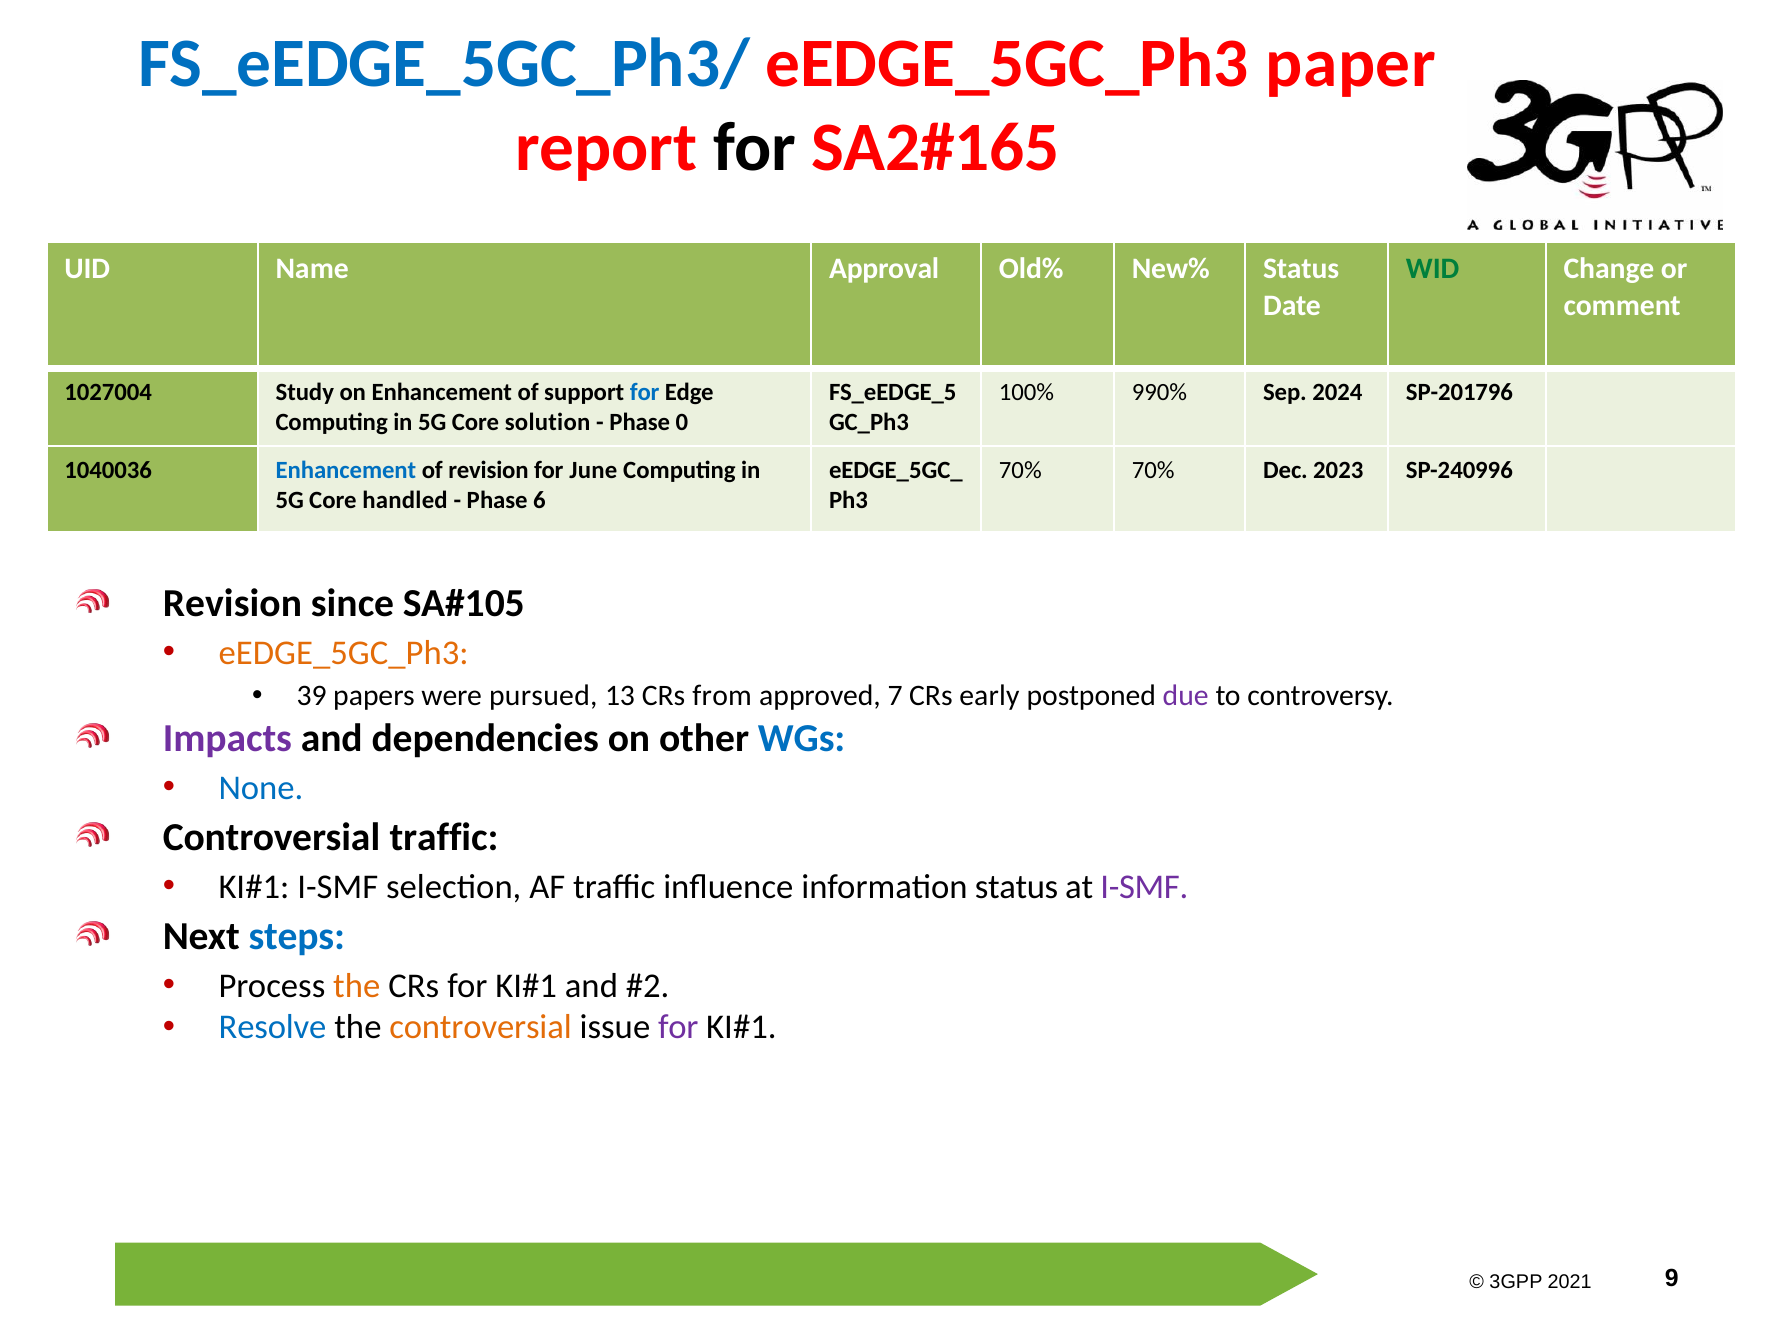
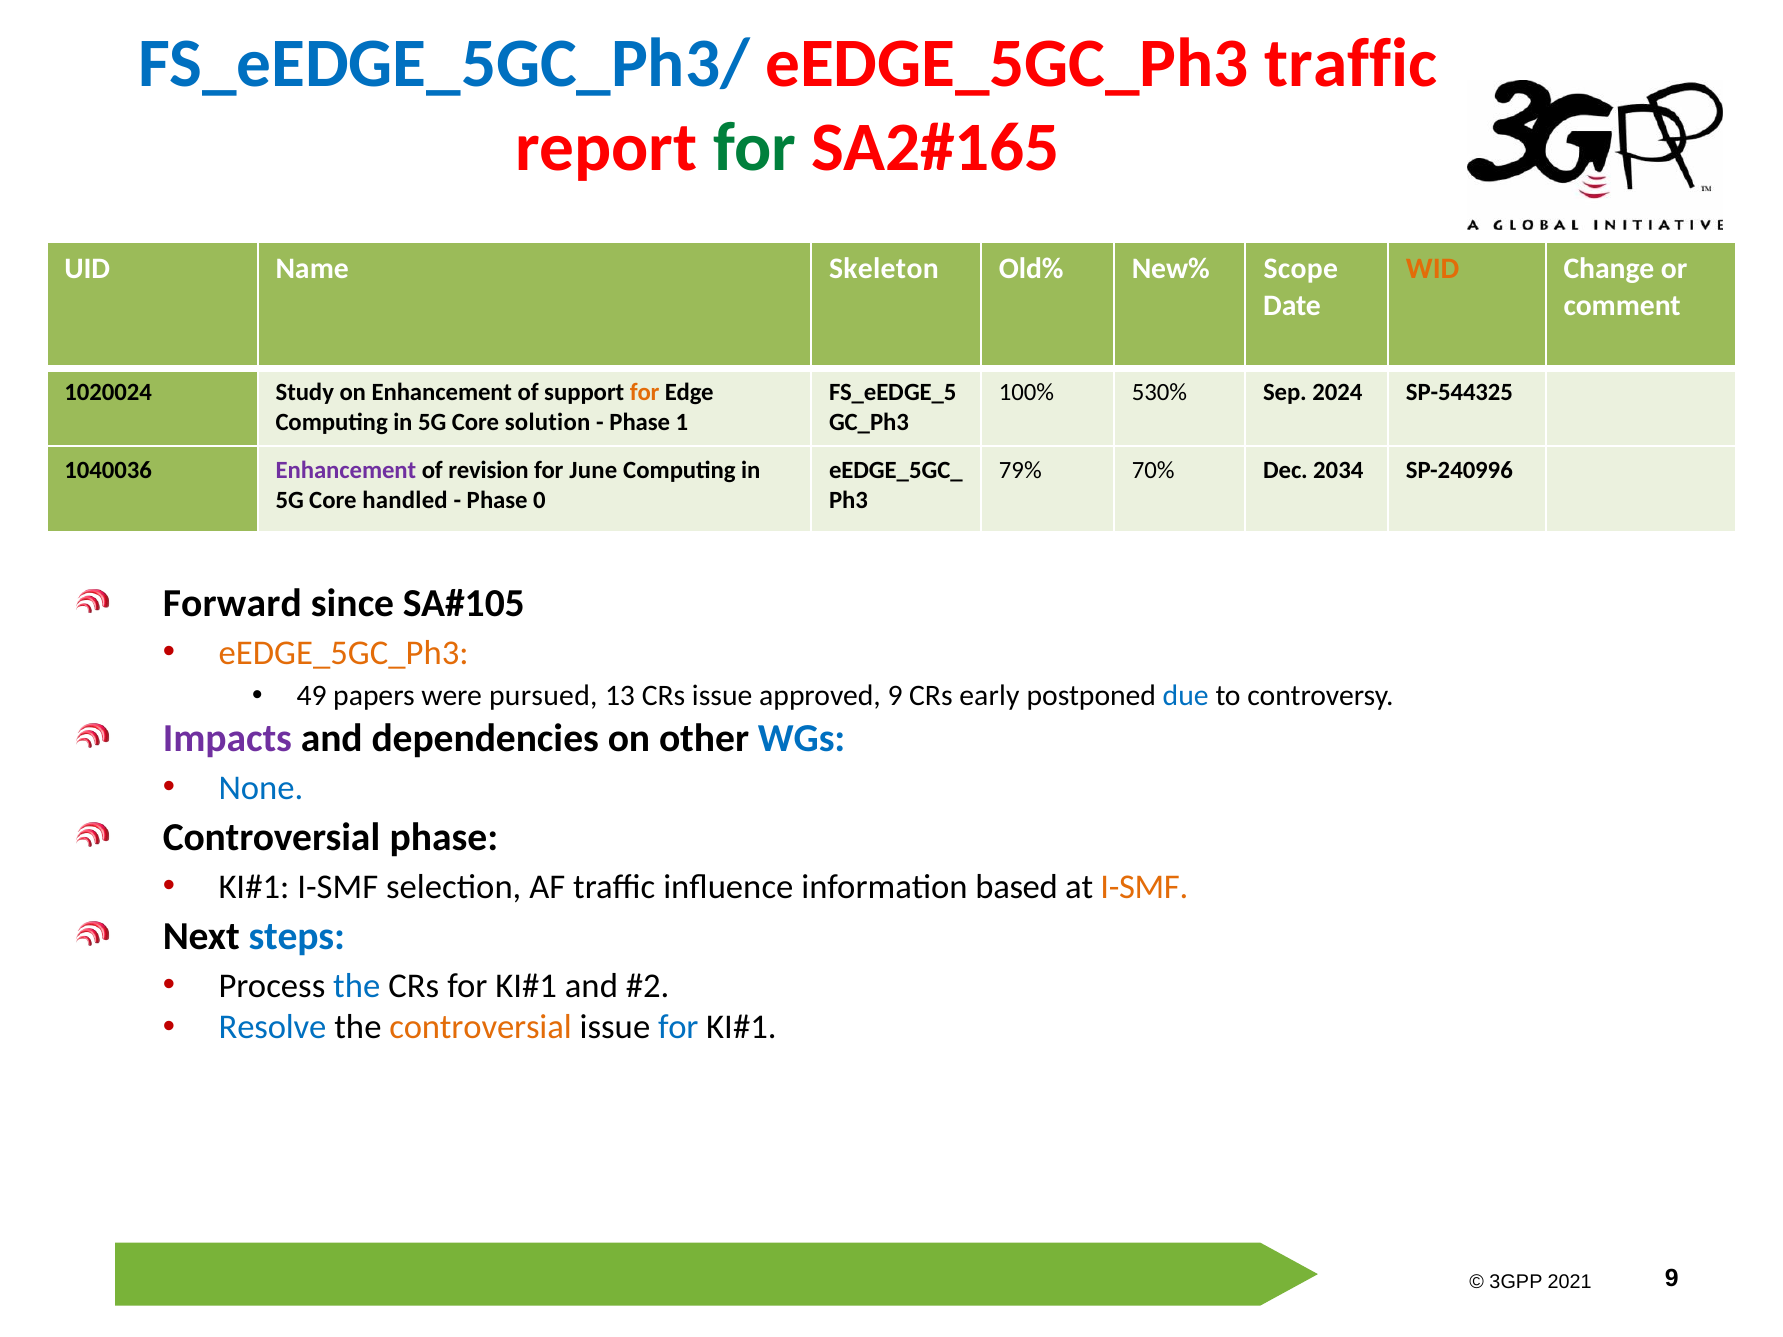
eEDGE_5GC_Ph3 paper: paper -> traffic (1351, 64)
for colour: black -> green (755, 147)
Approval: Approval -> Skeleton (884, 269)
New% Status: Status -> Scope (1301, 269)
WID colour: green -> orange (1433, 269)
1027004: 1027004 -> 1020024 (108, 393)
for colour: blue -> orange (645, 393)
990%: 990% -> 530% (1159, 393)
SP-201796: SP-201796 -> SP-544325 (1459, 393)
0: 0 -> 1 (682, 423)
Enhancement colour: blue -> purple (346, 471)
70%: 70% -> 79% (1020, 471)
2023: 2023 -> 2034 (1338, 471)
6: 6 -> 0 (539, 501)
Revision: Revision -> Forward (232, 604)
39: 39 -> 49 (312, 696)
CRs from: from -> issue (722, 696)
approved 7: 7 -> 9 (895, 696)
due colour: purple -> blue (1186, 696)
Controversial traffic: traffic -> phase (444, 838)
information status: status -> based (1017, 887)
I-SMF colour: purple -> orange (1144, 887)
the colour: orange -> blue (357, 986)
for colour: purple -> blue (678, 1028)
